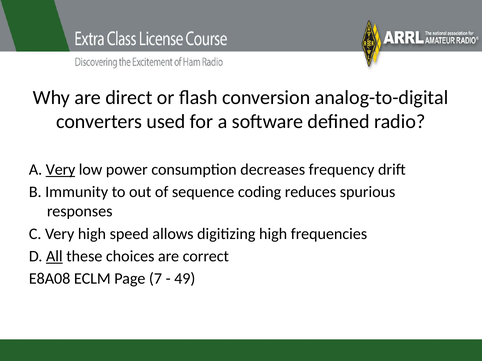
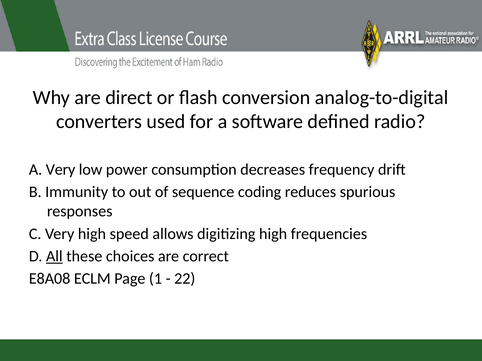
Very underline: present -> none (61, 170)
7: 7 -> 1 (155, 279)
49: 49 -> 22 (185, 279)
